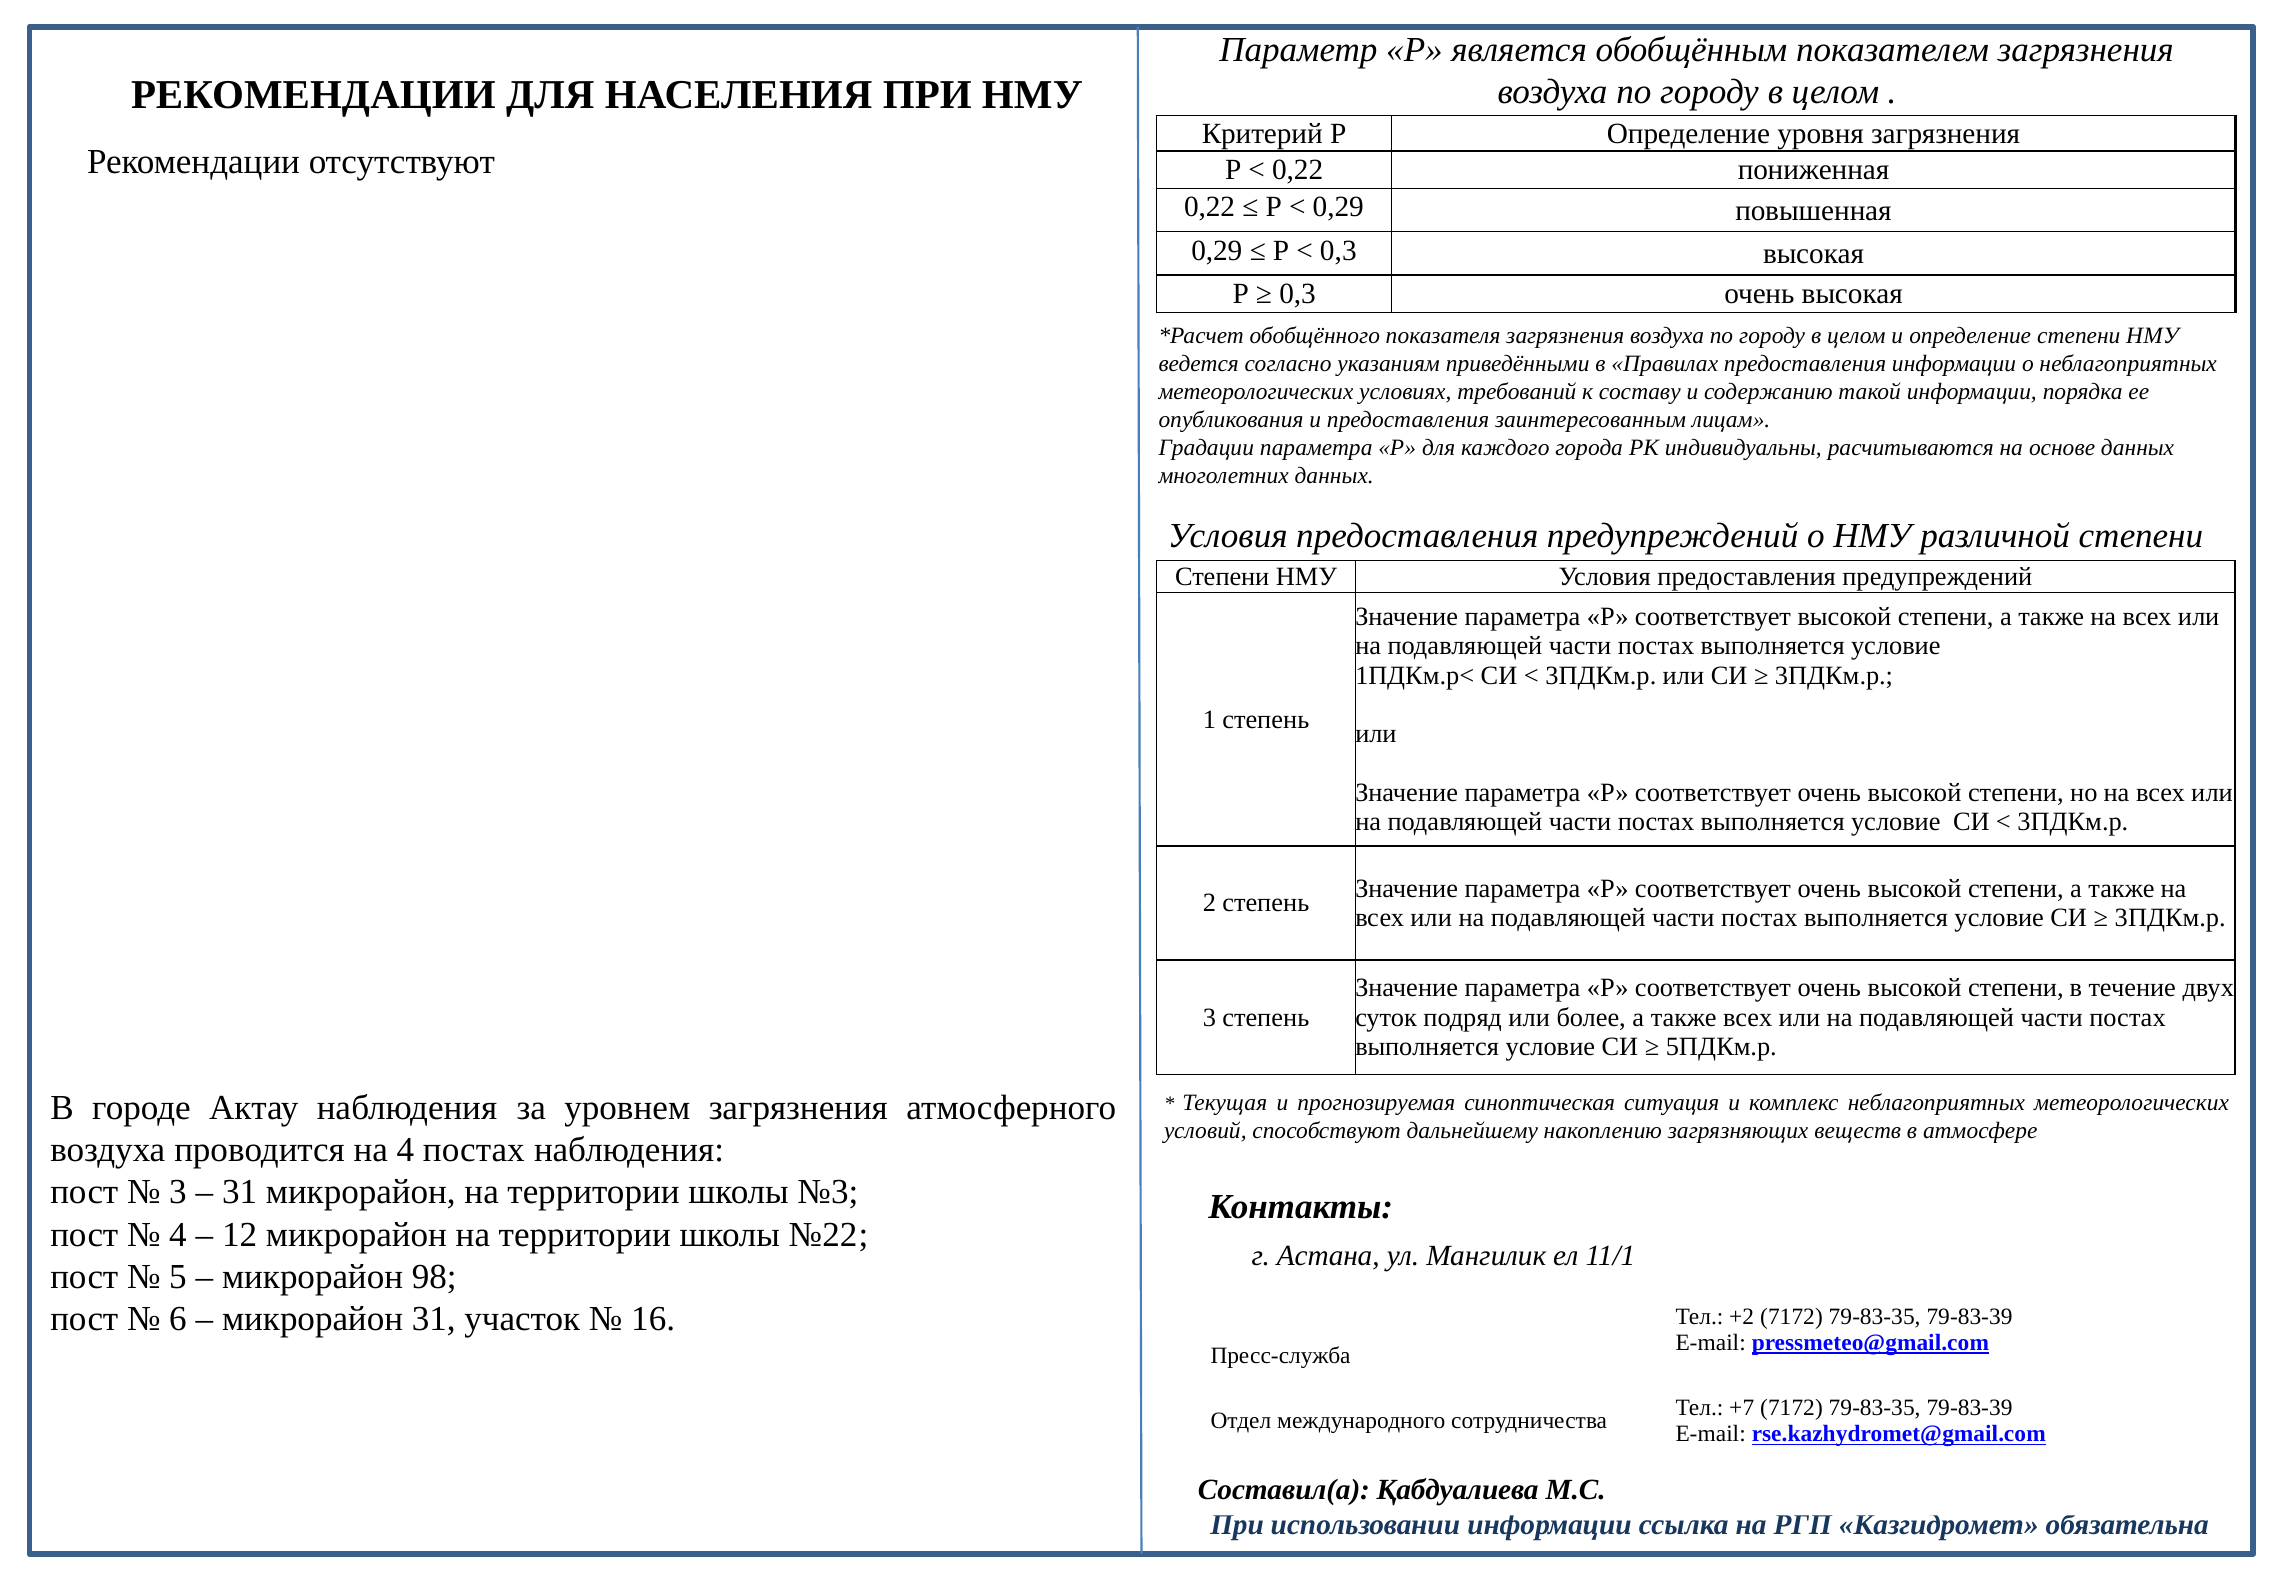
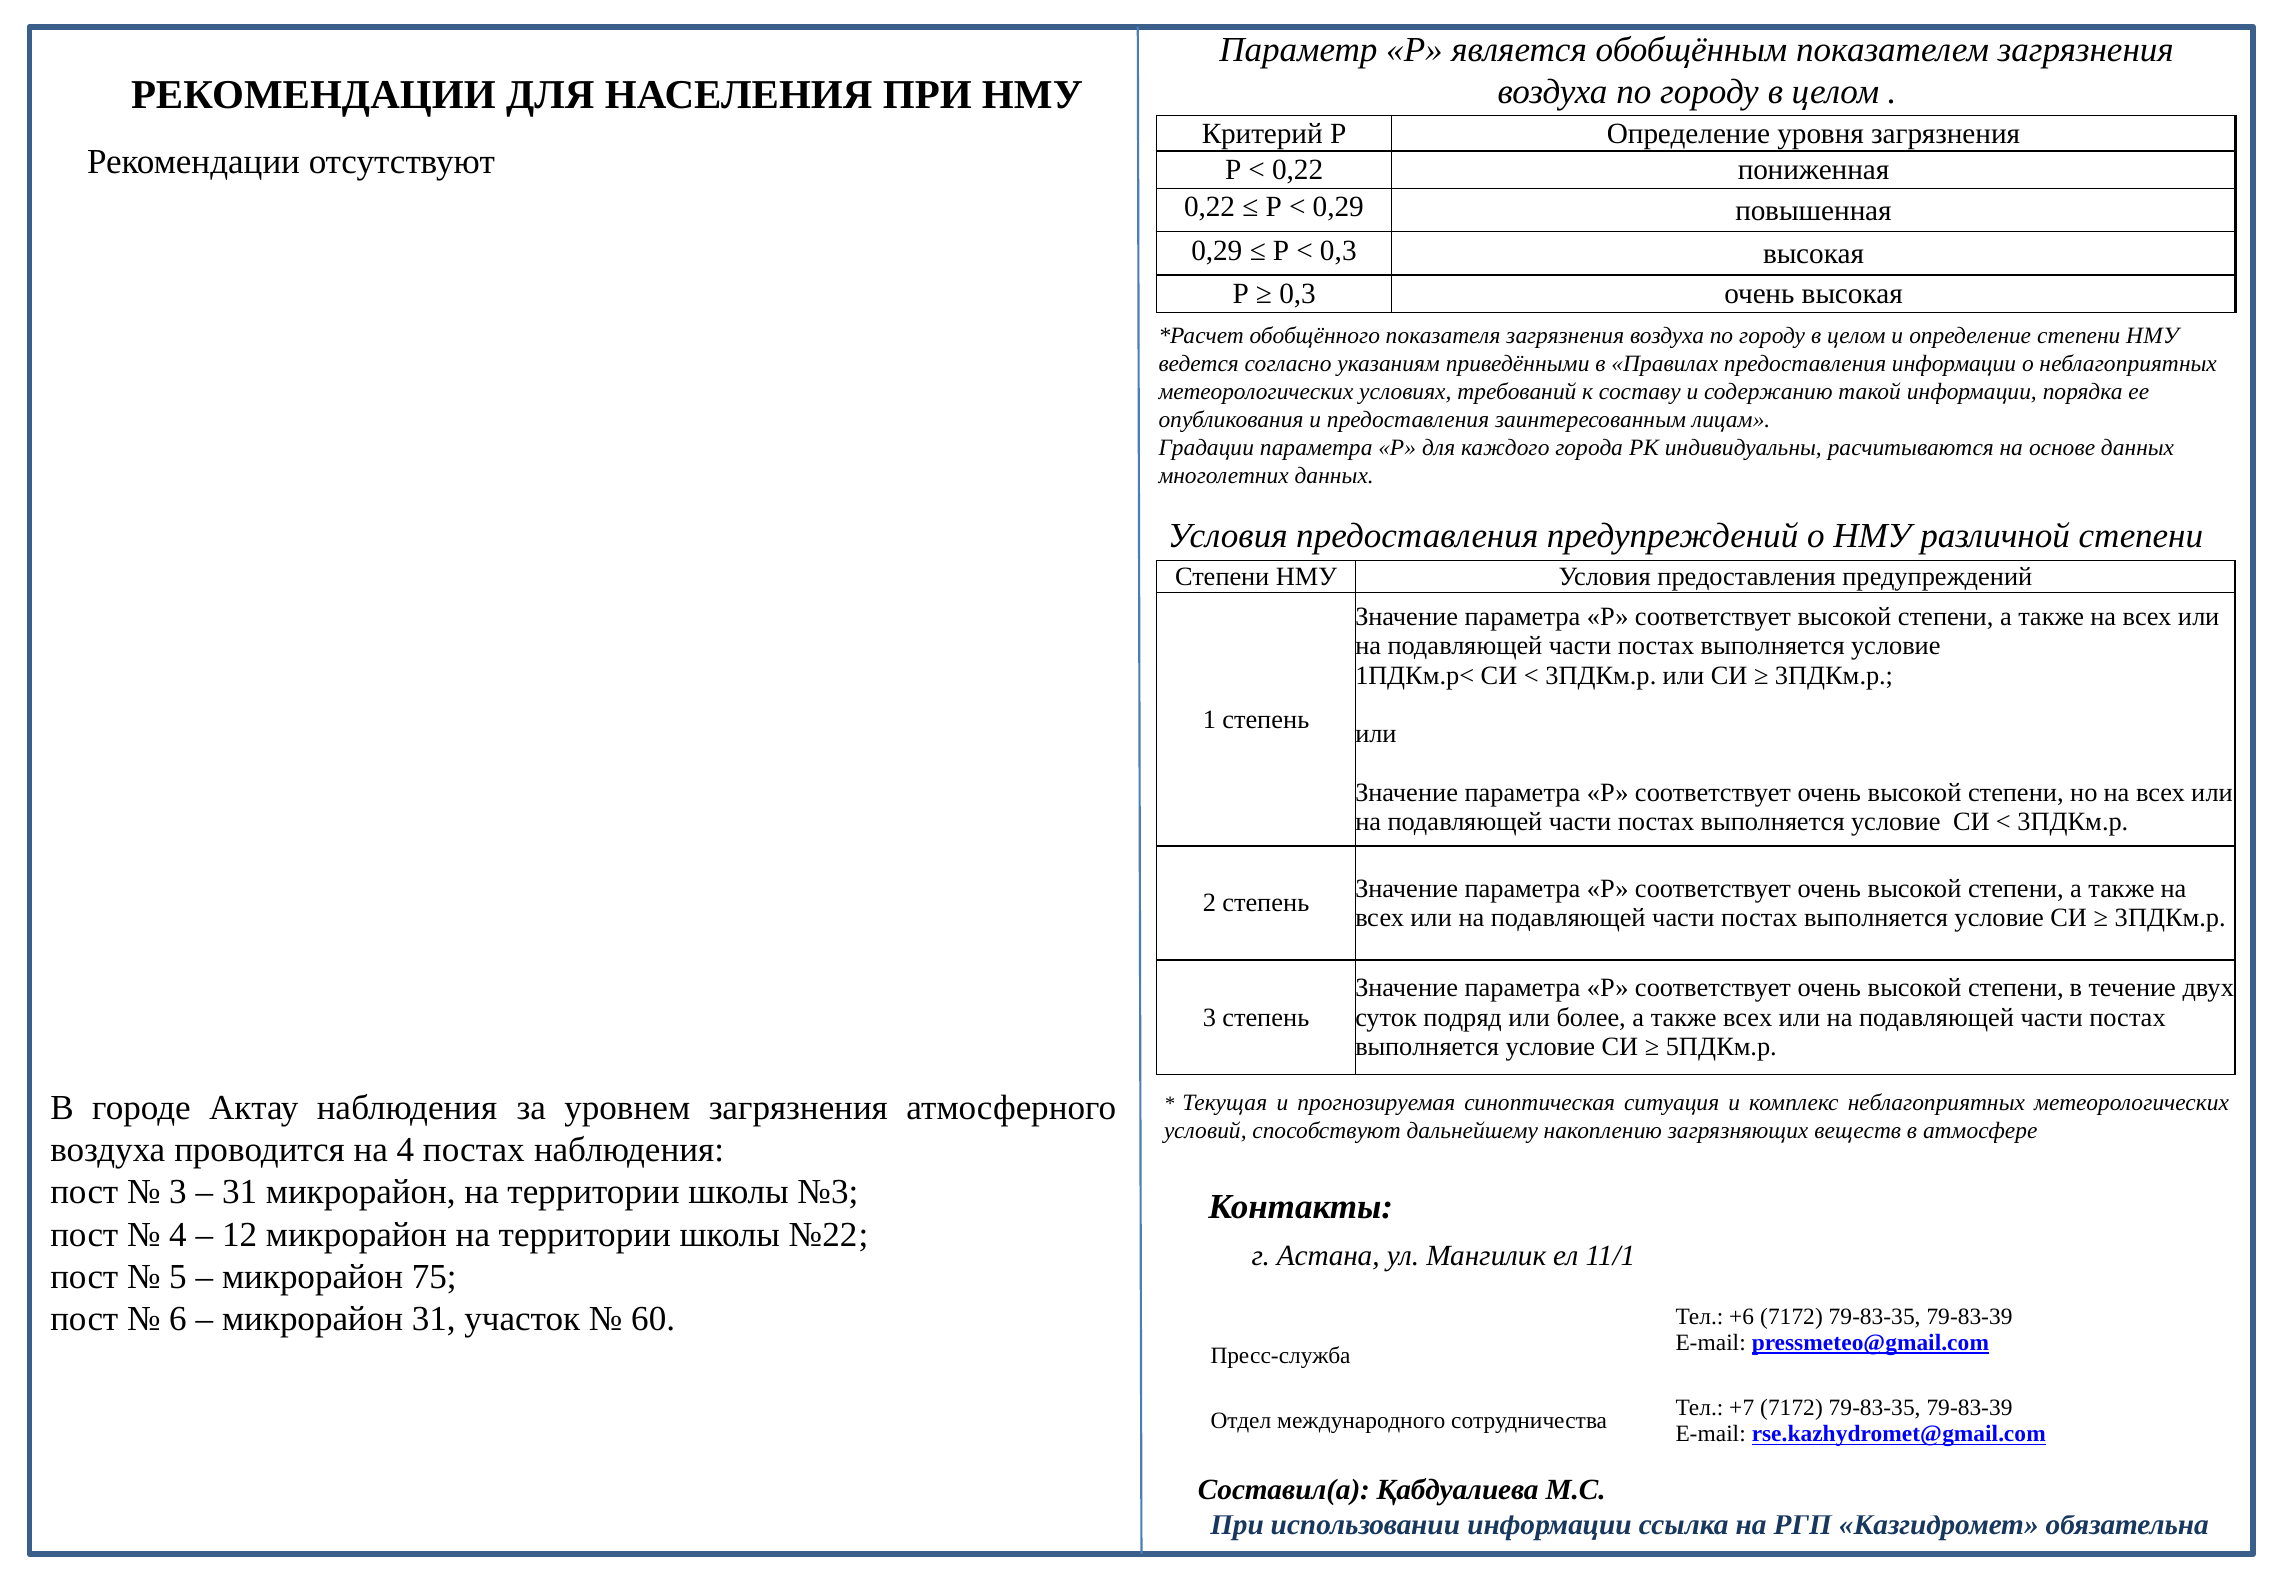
98: 98 -> 75 (434, 1276)
16: 16 -> 60 (653, 1318)
+2: +2 -> +6 (1742, 1316)
